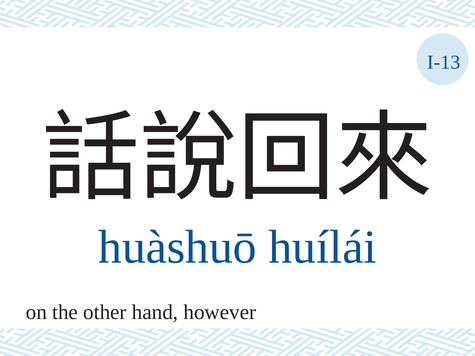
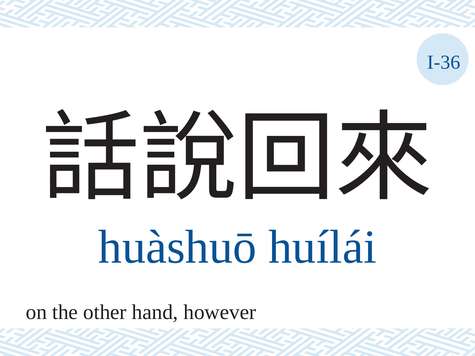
I-13: I-13 -> I-36 (444, 62)
